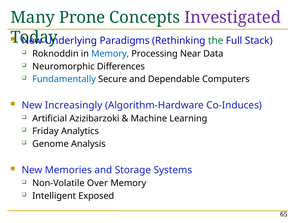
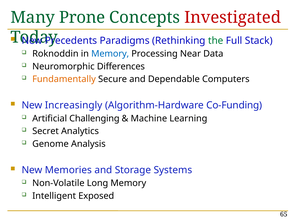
Investigated colour: purple -> red (233, 18)
Underlying: Underlying -> Precedents (71, 41)
Fundamentally colour: blue -> orange (64, 79)
Co-Induces: Co-Induces -> Co-Funding (234, 106)
Azizibarzoki: Azizibarzoki -> Challenging (94, 119)
Friday: Friday -> Secret (46, 131)
Over: Over -> Long (97, 184)
